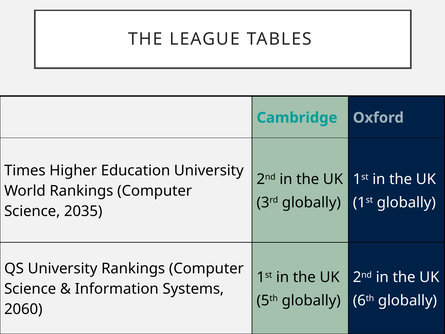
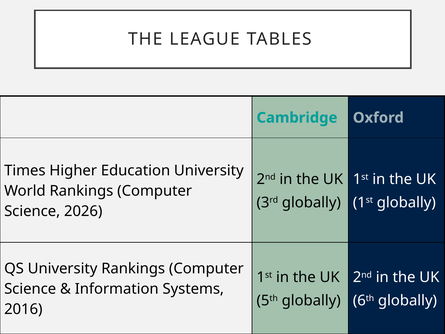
2035: 2035 -> 2026 (83, 211)
2060: 2060 -> 2016 (23, 309)
